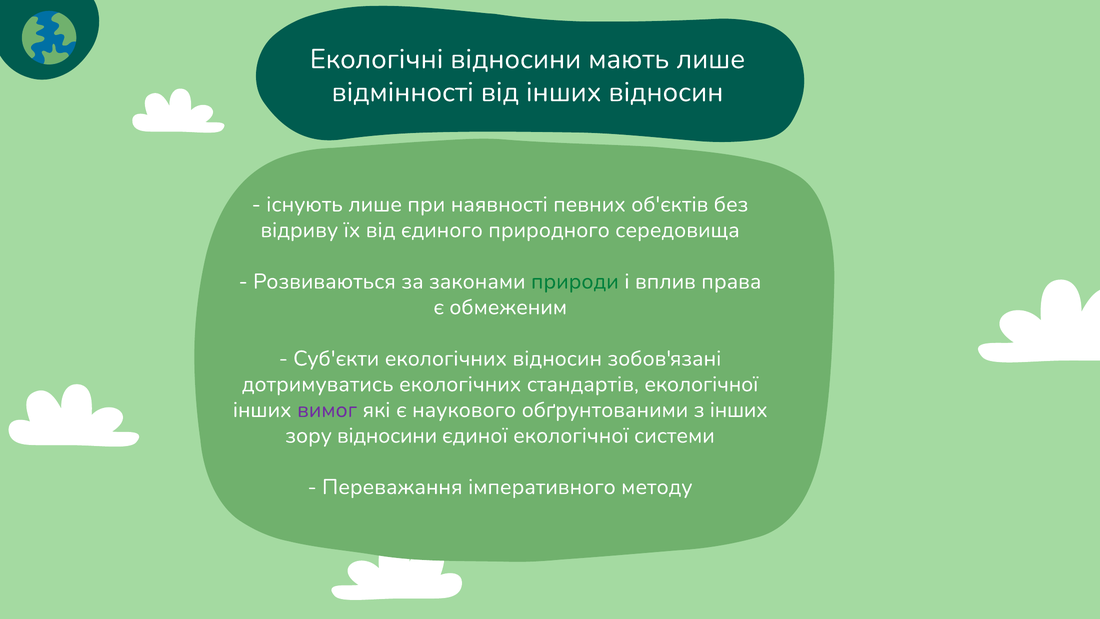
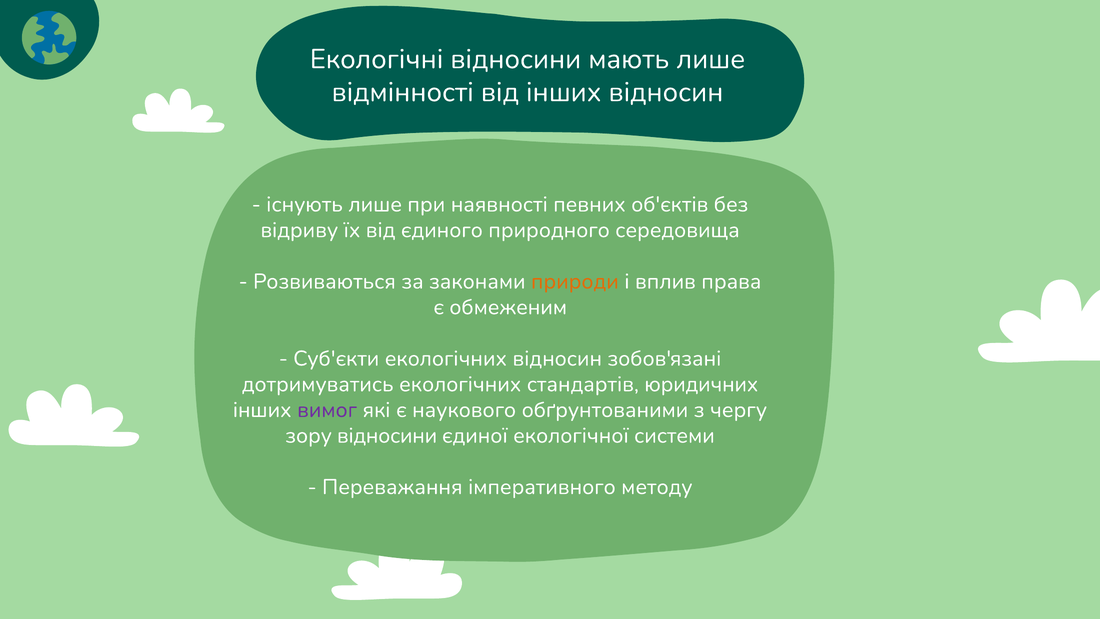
природи colour: green -> orange (575, 281)
стандартів екологічної: екологічної -> юридичних (701, 384)
з інших: інших -> чергу (739, 410)
